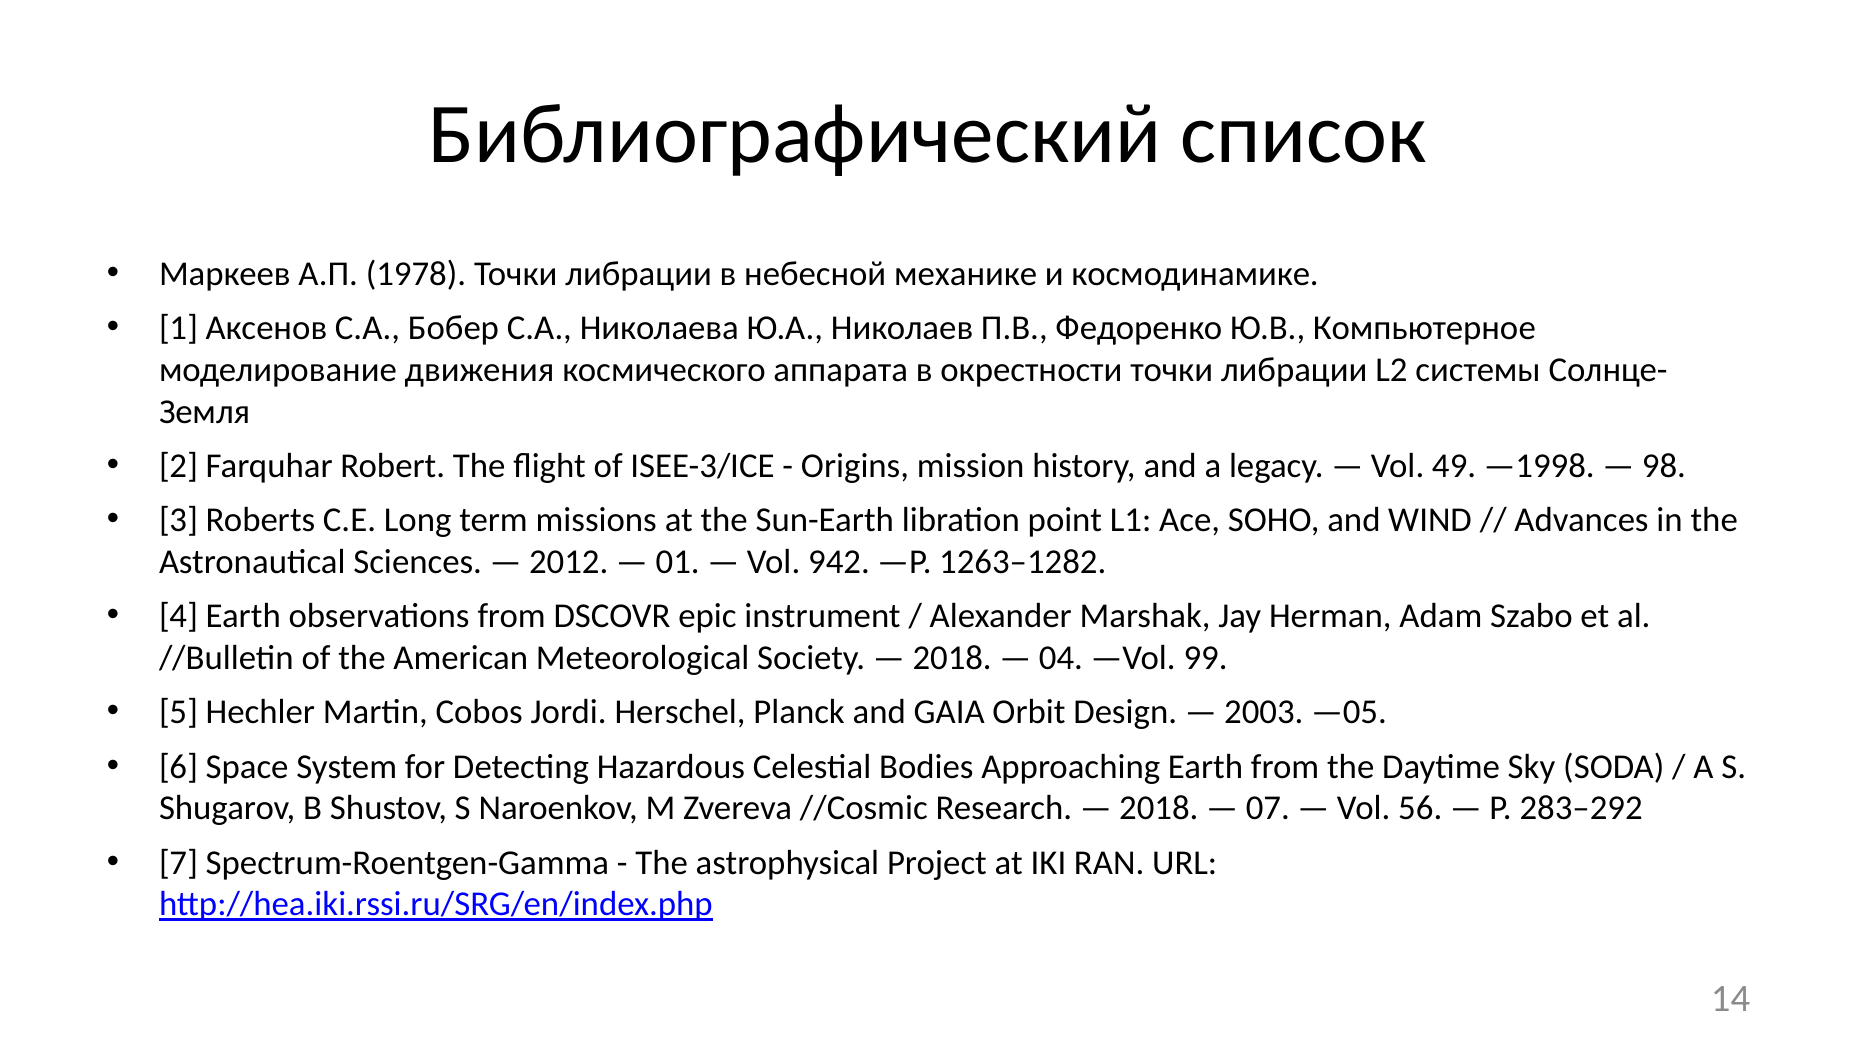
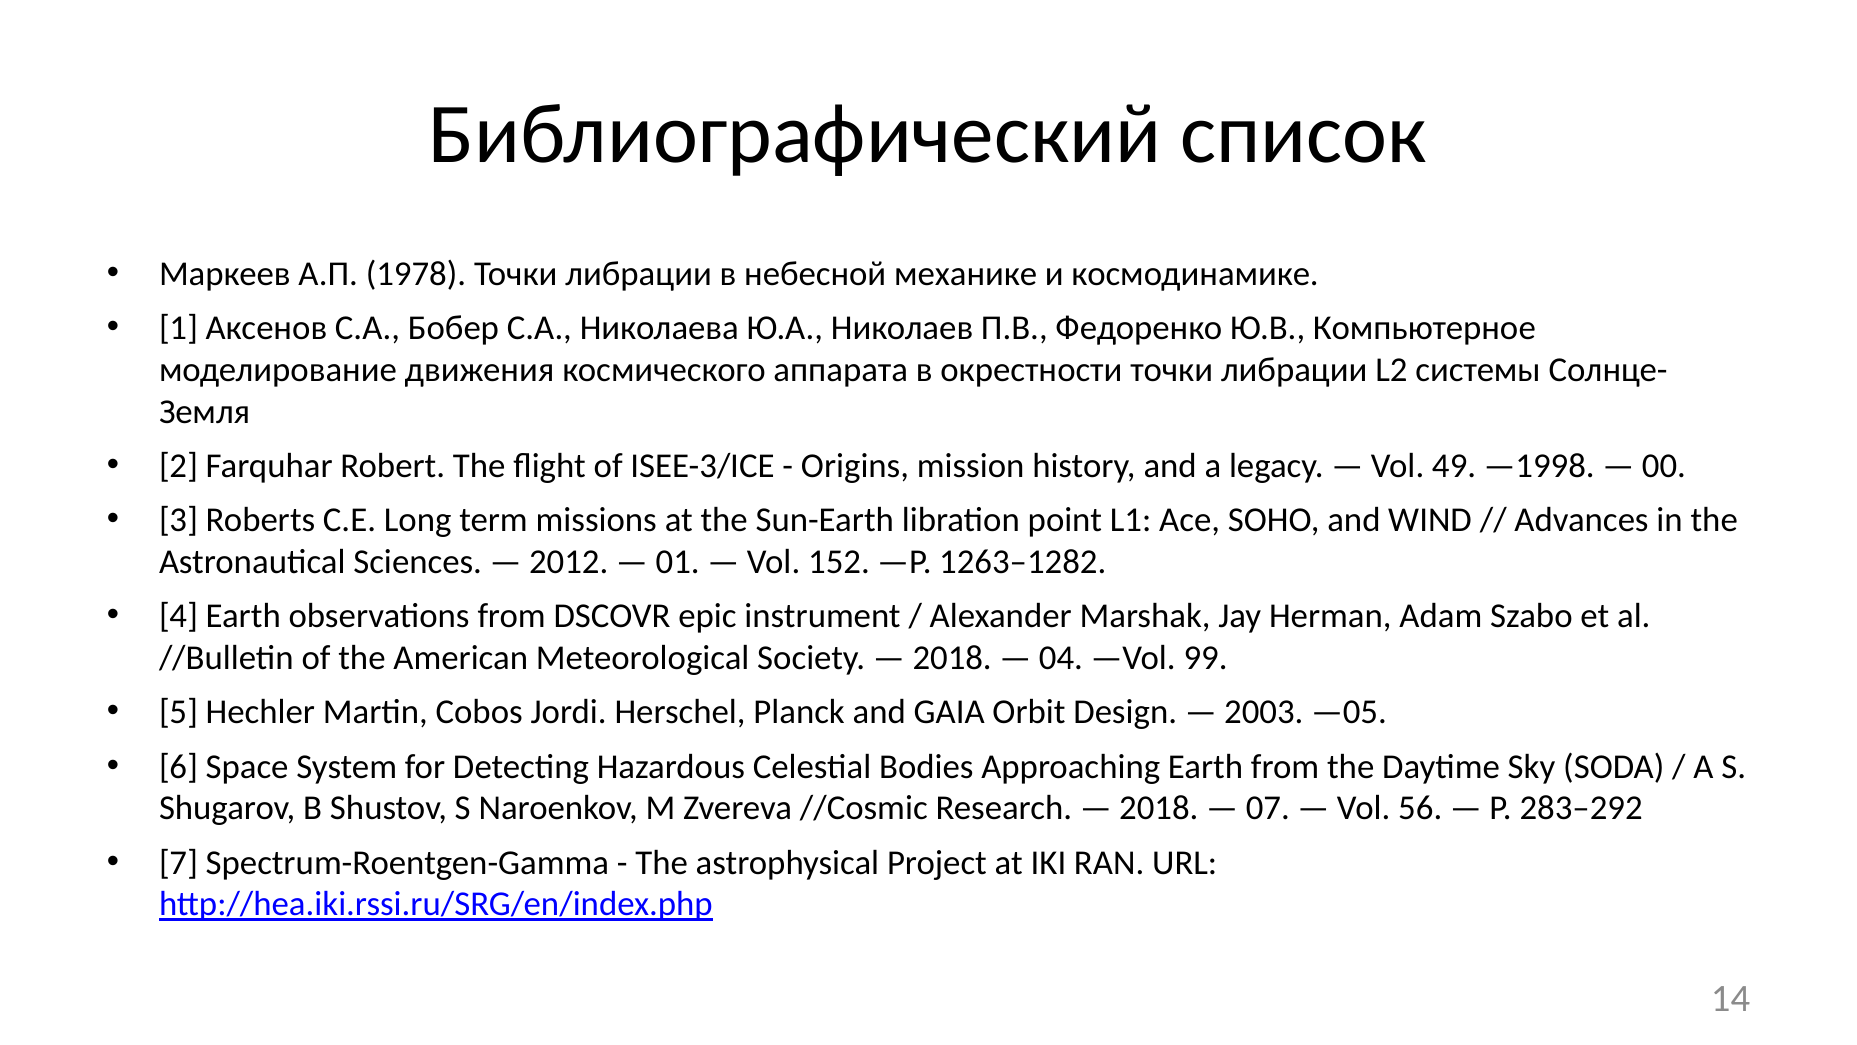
98: 98 -> 00 (1664, 466)
942: 942 -> 152 (839, 562)
